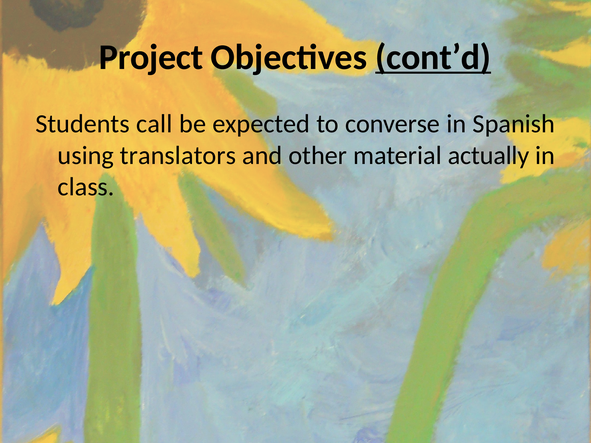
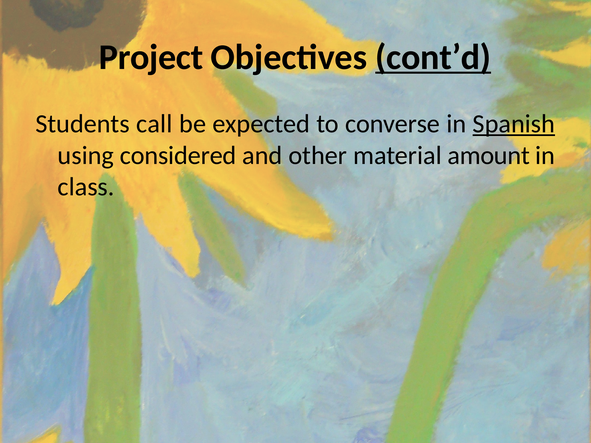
Spanish underline: none -> present (514, 124)
translators: translators -> considered (178, 156)
actually: actually -> amount (489, 156)
